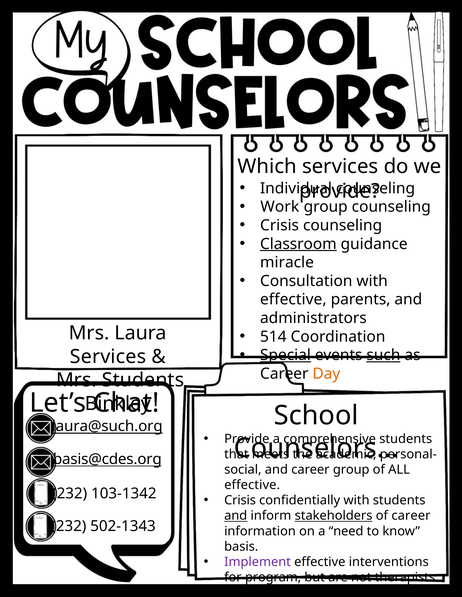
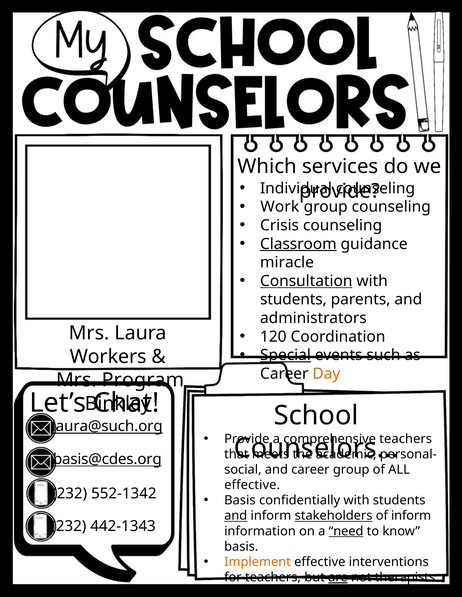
Consultation underline: none -> present (306, 281)
effective: effective -> students (293, 300)
514: 514 -> 120 (273, 337)
such underline: present -> none (383, 356)
Services: Services -> Workers (108, 357)
Mrs Students: Students -> Program (143, 381)
students: students -> teachers (406, 439)
103-1342: 103-1342 -> 552-1342 (124, 494)
Crisis: Crisis -> Basis (240, 501)
of career: career -> inform (411, 517)
502-1343: 502-1343 -> 442-1343 (123, 527)
need underline: none -> present (346, 532)
Implement colour: purple -> orange (258, 563)
for program: program -> teachers (273, 578)
are underline: none -> present (338, 578)
